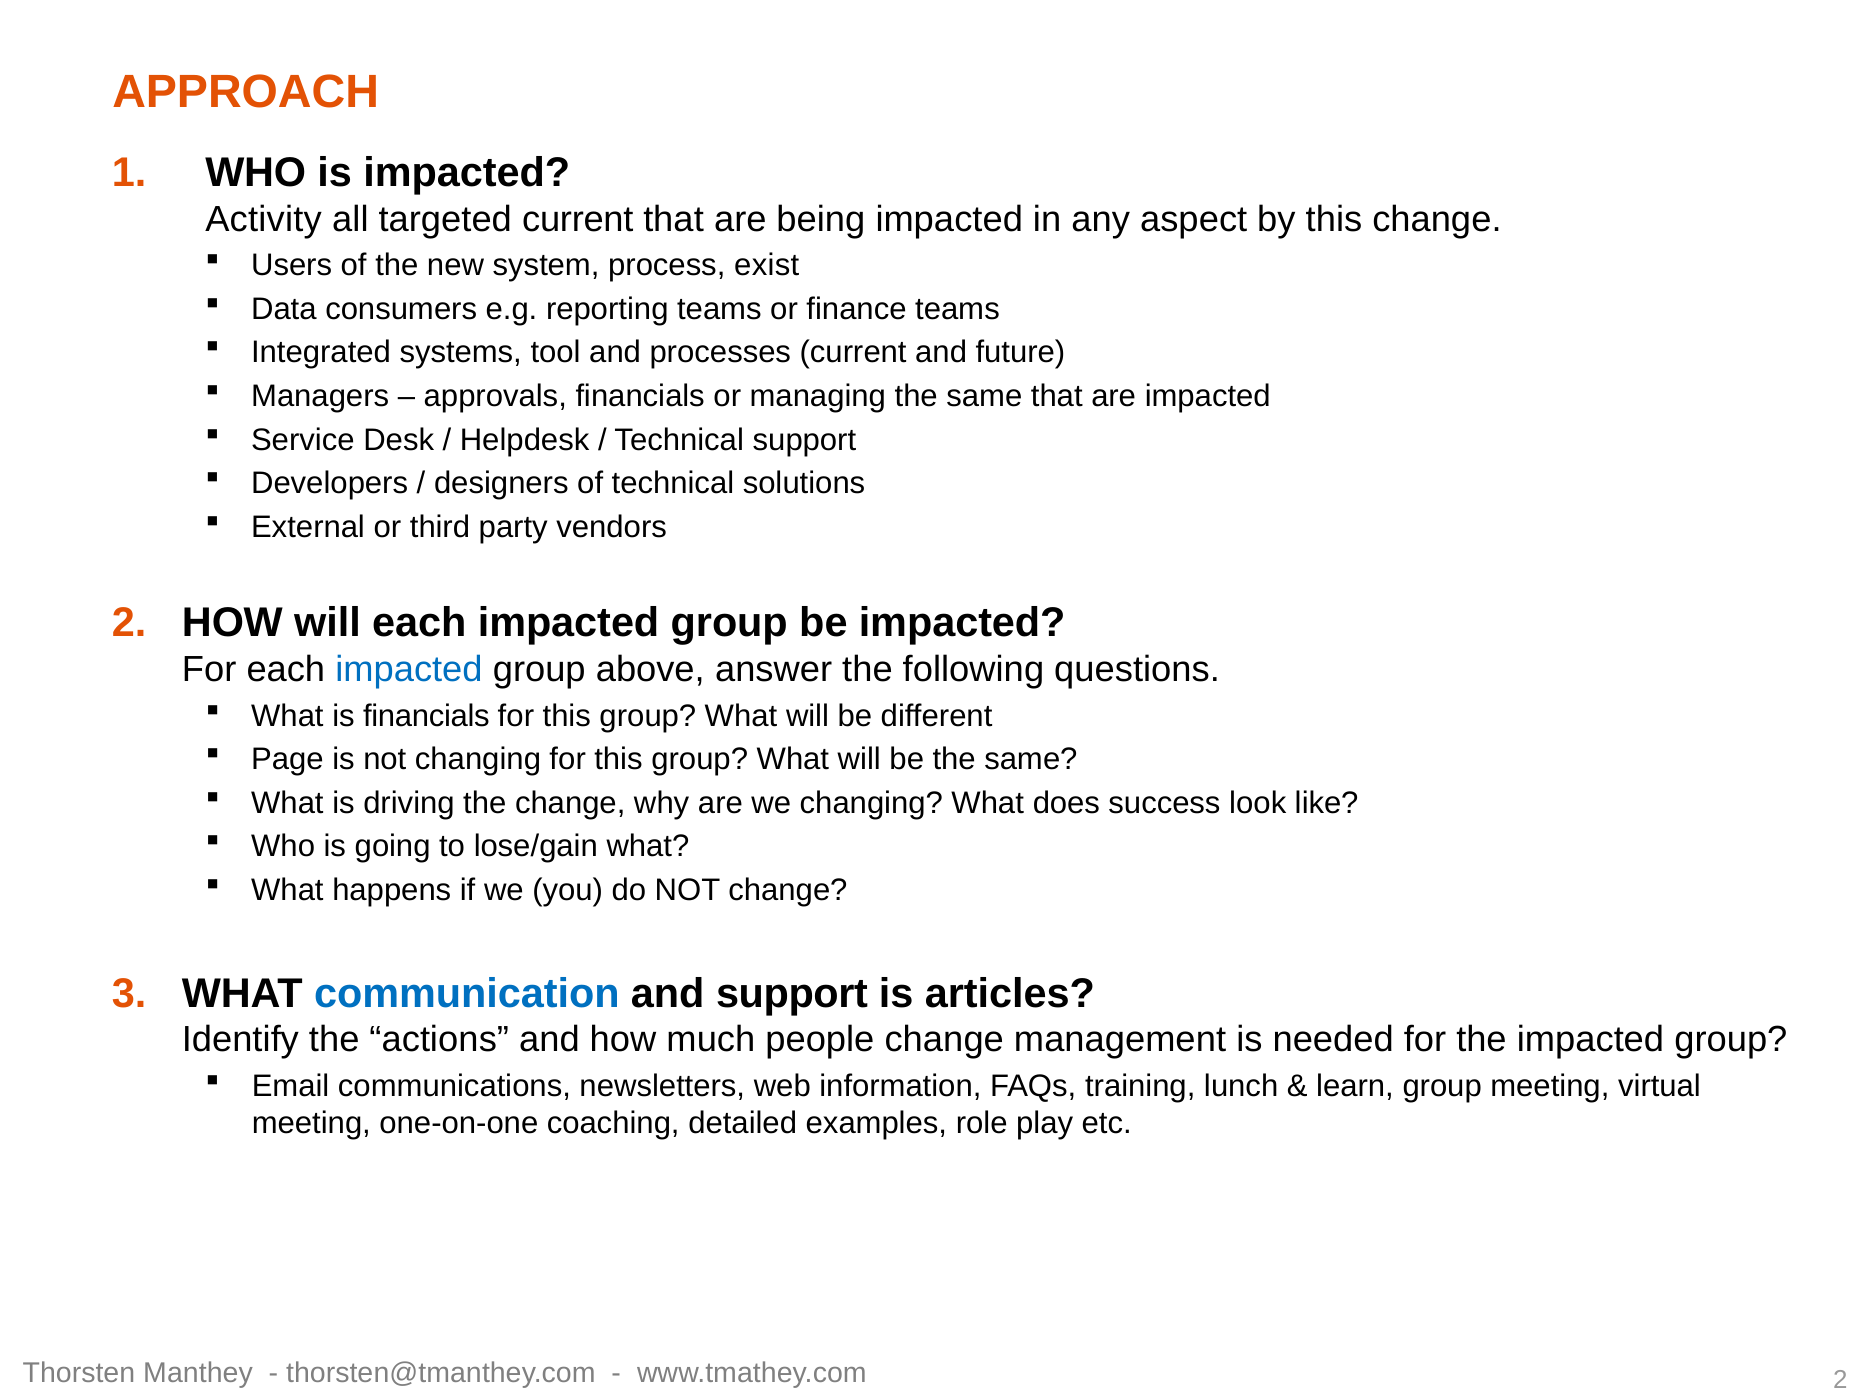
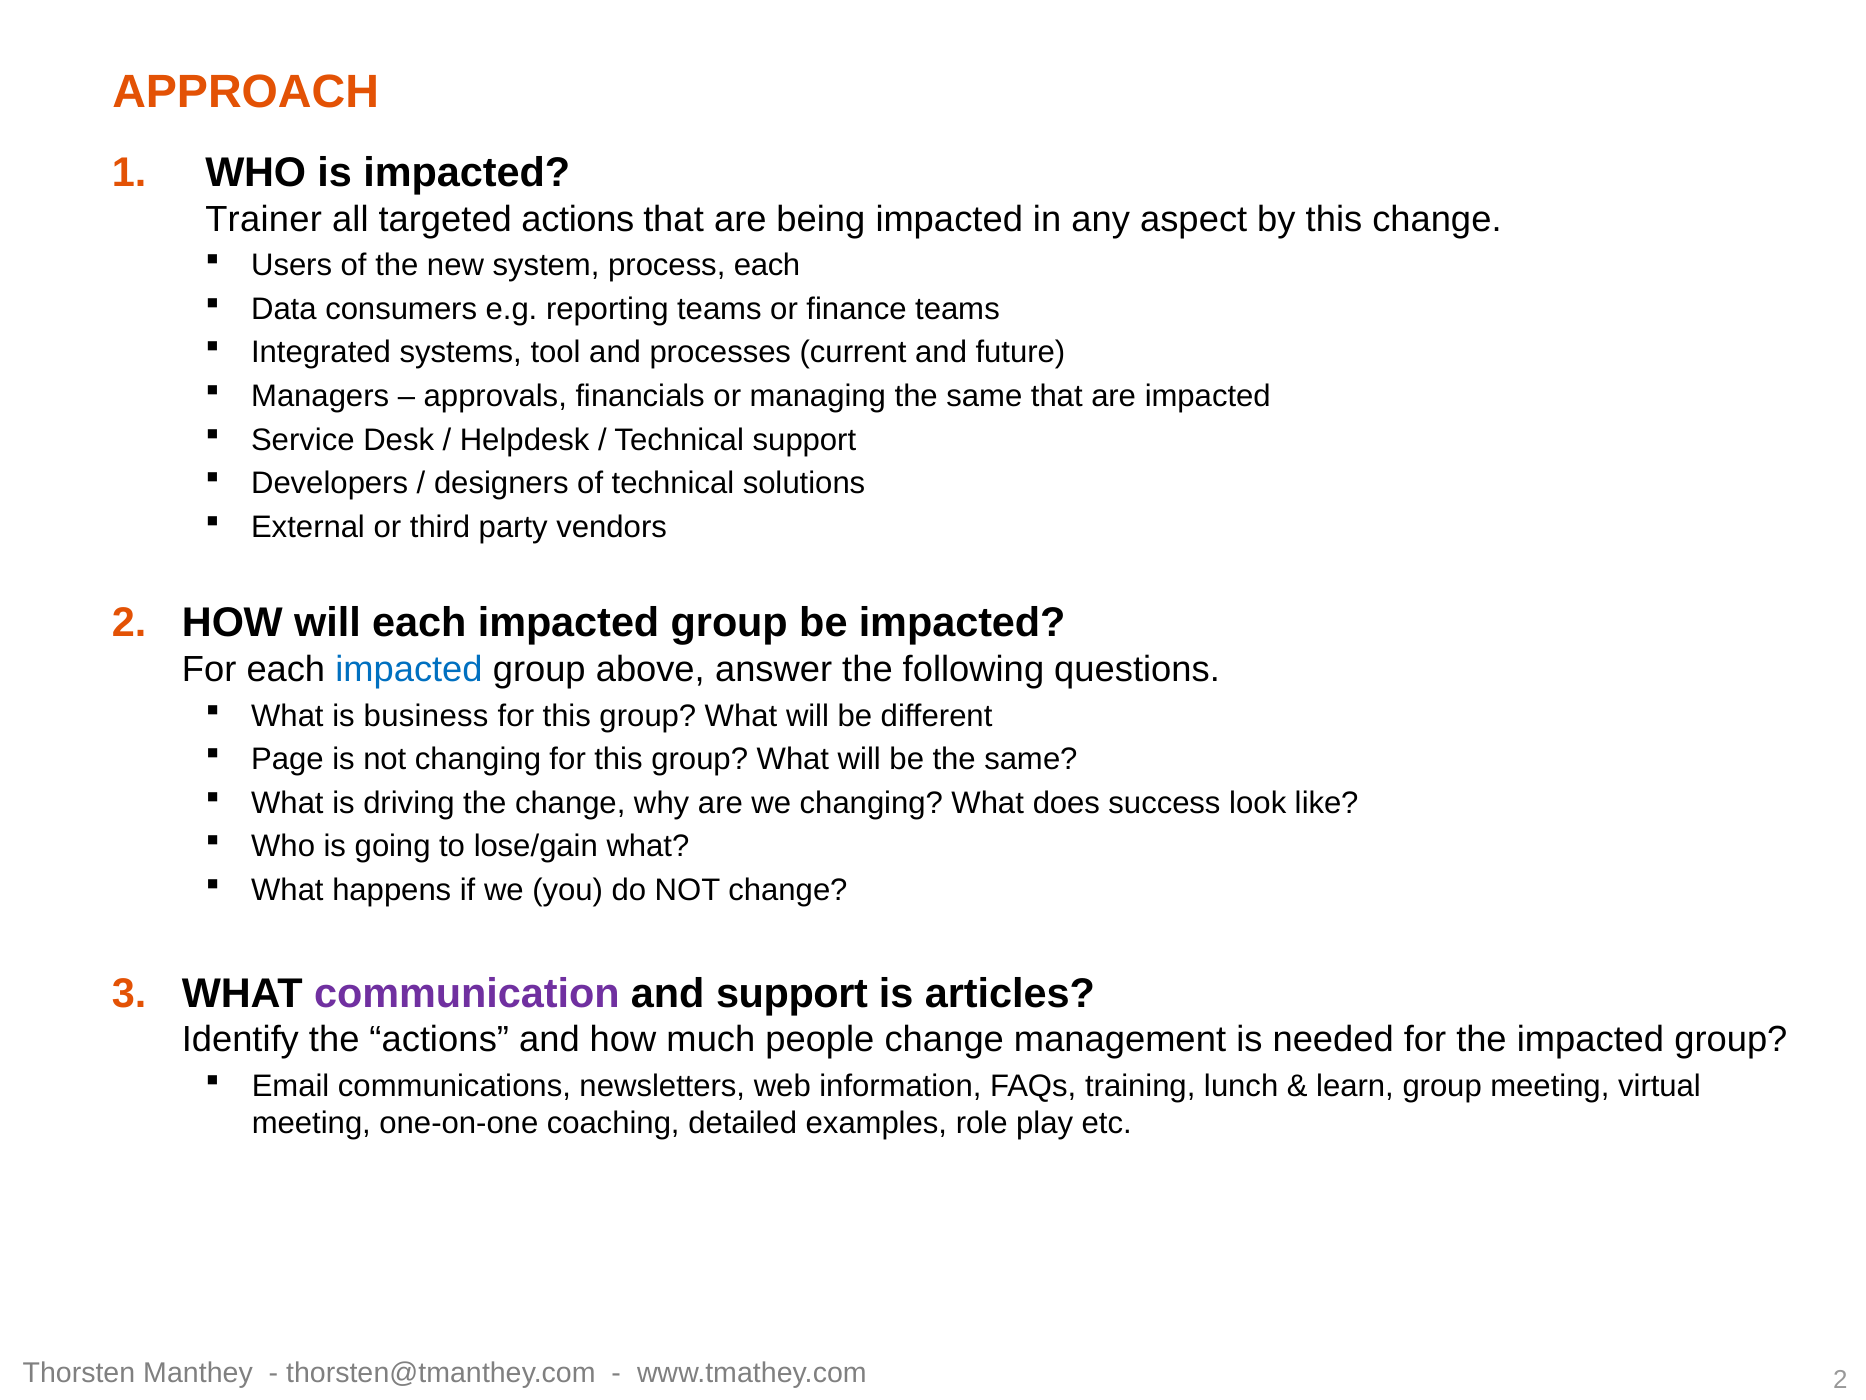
Activity: Activity -> Trainer (264, 219)
targeted current: current -> actions (578, 219)
process exist: exist -> each (767, 265)
is financials: financials -> business (426, 716)
communication colour: blue -> purple (467, 993)
